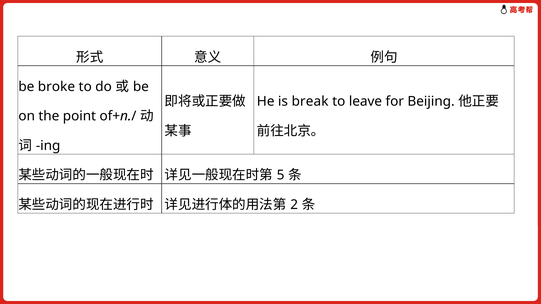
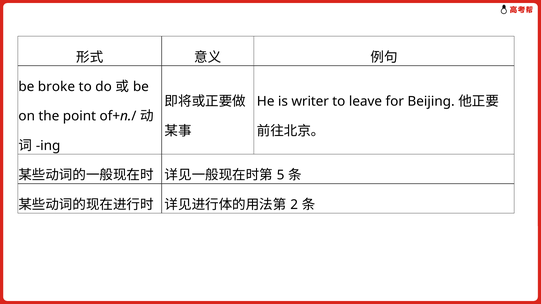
break: break -> writer (310, 102)
